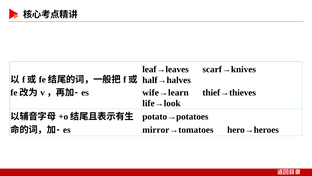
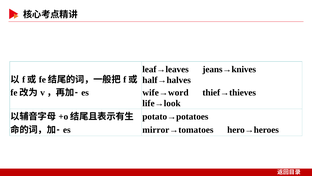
scarf→knives: scarf→knives -> jeans→knives (229, 69)
wife→learn: wife→learn -> wife→word (166, 92)
